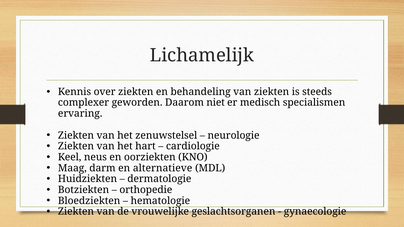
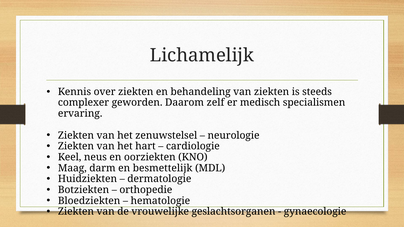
niet: niet -> zelf (216, 103)
alternatieve: alternatieve -> besmettelijk (163, 168)
